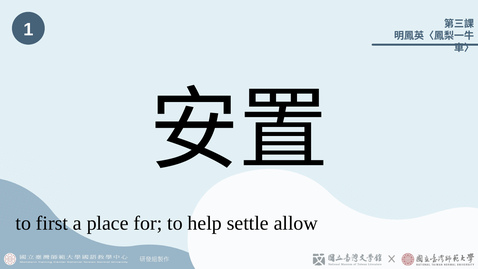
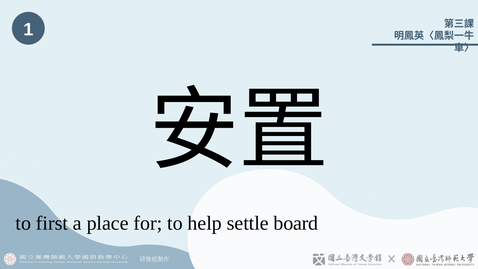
allow: allow -> board (296, 223)
